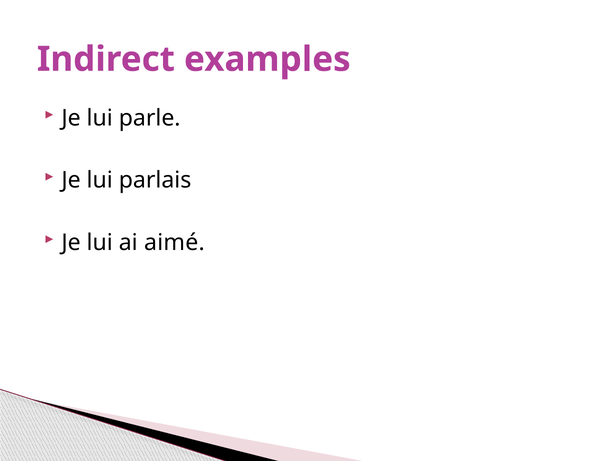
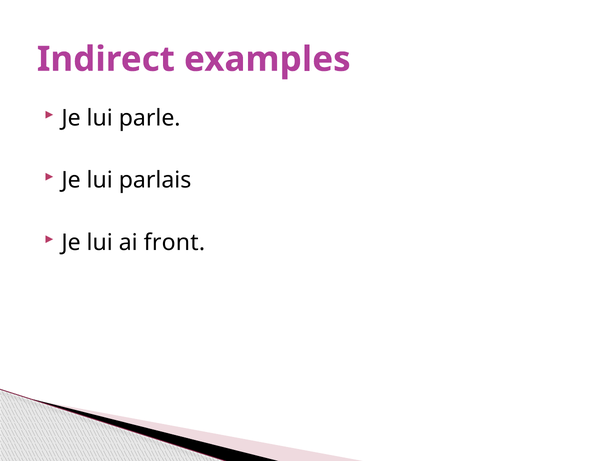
aimé: aimé -> front (174, 243)
